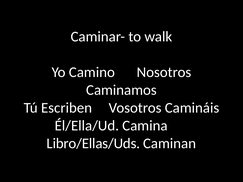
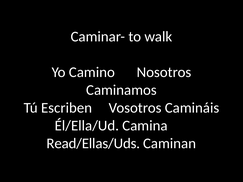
Libro/Ellas/Uds: Libro/Ellas/Uds -> Read/Ellas/Uds (93, 144)
